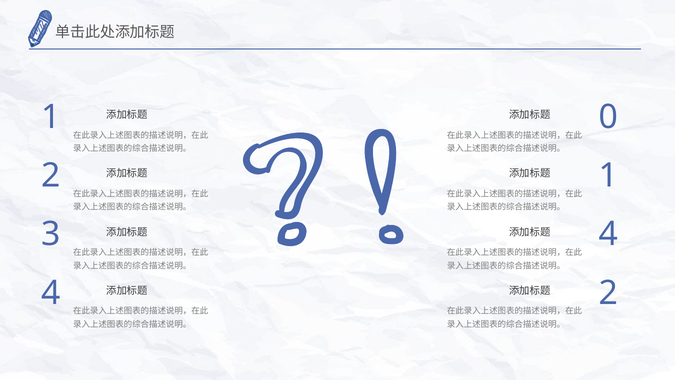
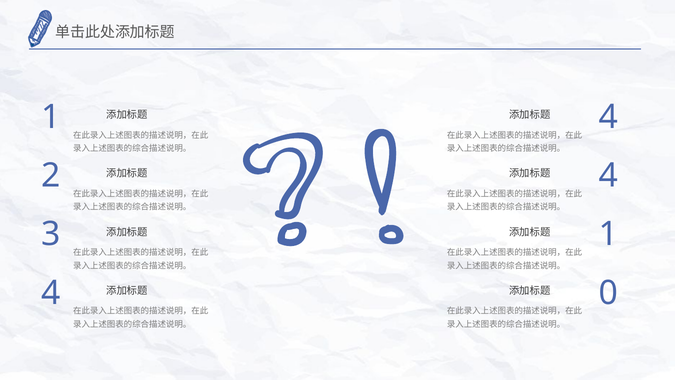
0: 0 -> 4 (609, 117)
1: 1 -> 4 (609, 176)
4: 4 -> 1 (609, 234)
2: 2 -> 0 (609, 293)
